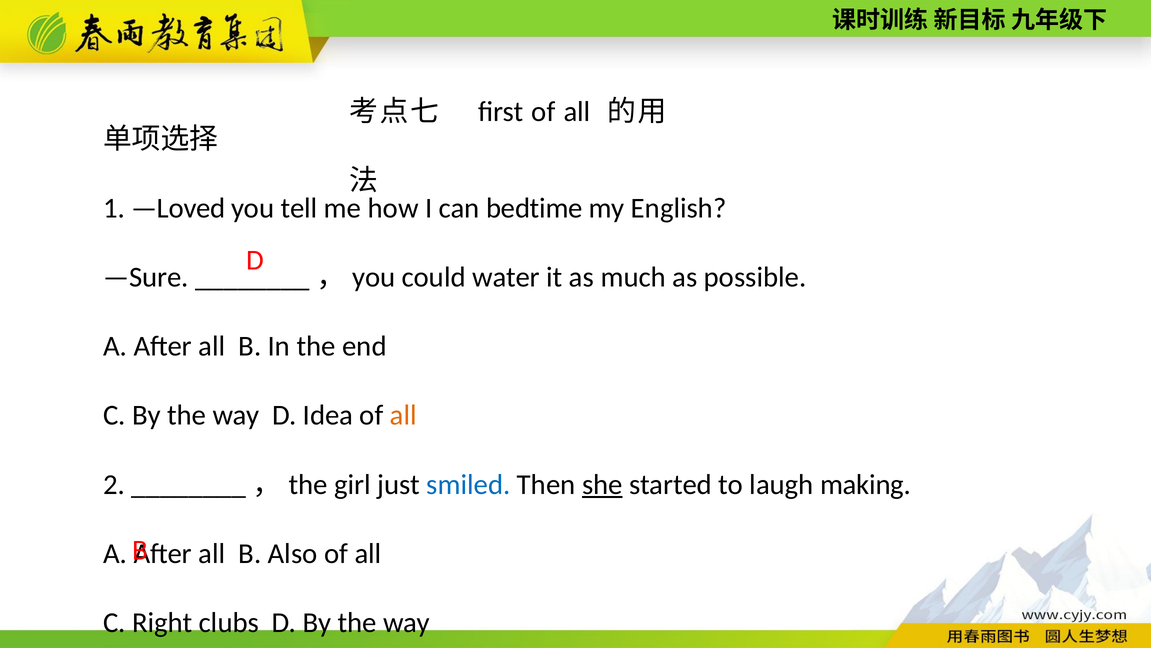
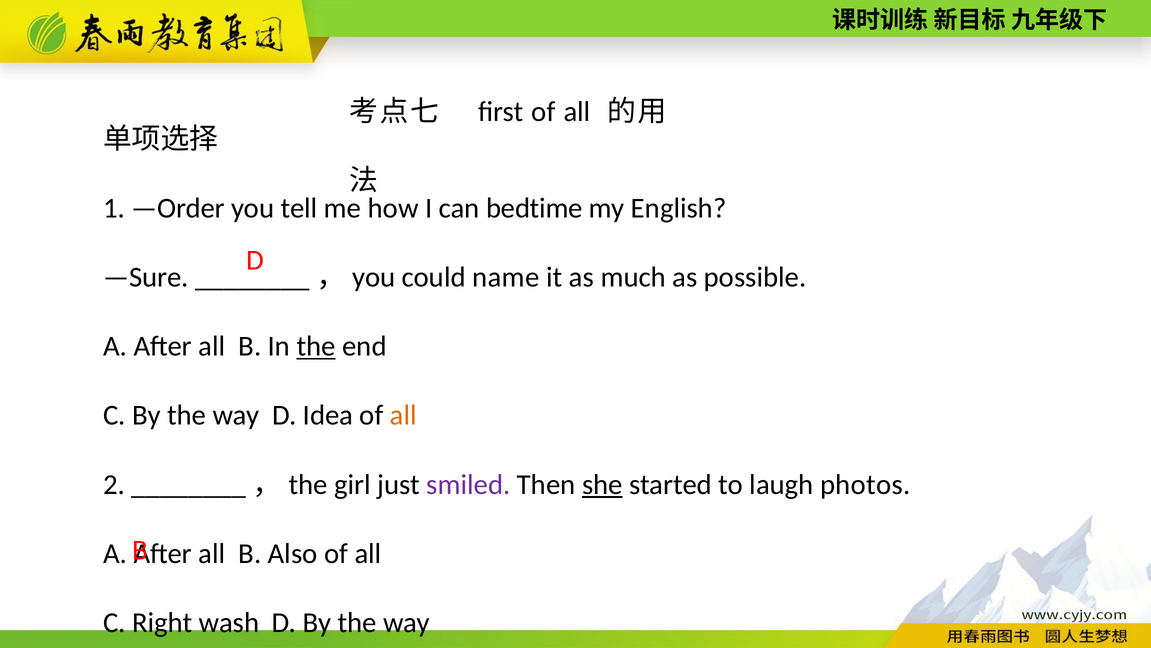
—Loved: —Loved -> —Order (178, 208)
water: water -> name (506, 277)
the underline: none -> present (316, 346)
smiled colour: blue -> purple (468, 484)
making: making -> photos (865, 484)
clubs: clubs -> wash (229, 622)
